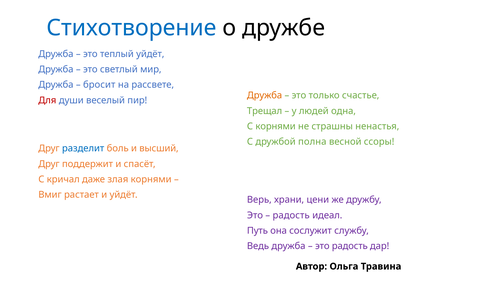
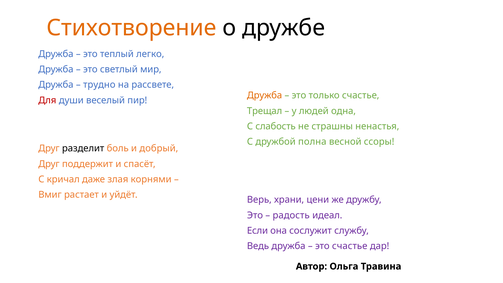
Стихотворение colour: blue -> orange (132, 28)
теплый уйдёт: уйдёт -> легко (150, 54)
бросит: бросит -> трудно (99, 85)
С корнями: корнями -> слабость (276, 126)
разделит colour: blue -> black (83, 148)
высший: высший -> добрый (159, 148)
Путь: Путь -> Если (257, 231)
это радость: радость -> счастье (350, 246)
